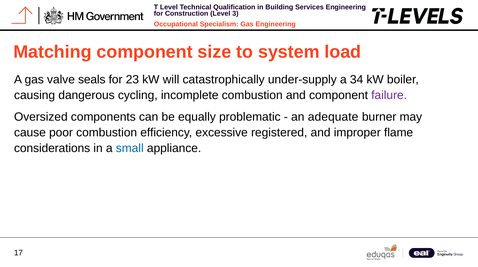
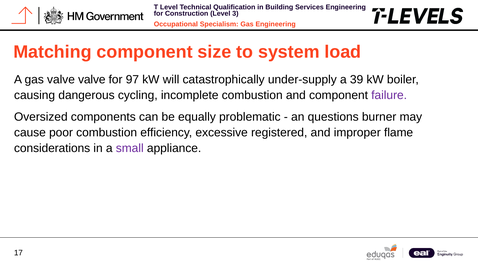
valve seals: seals -> valve (92, 80)
23: 23 -> 97 (132, 80)
34: 34 -> 39 (357, 80)
adequate: adequate -> questions (333, 117)
small colour: blue -> purple (130, 148)
